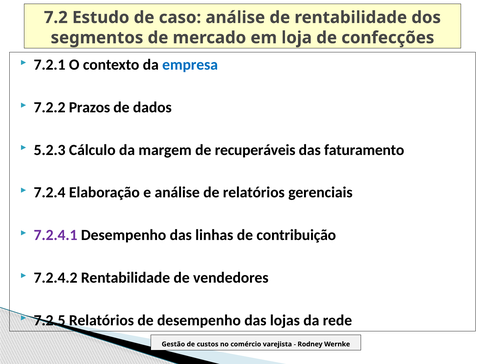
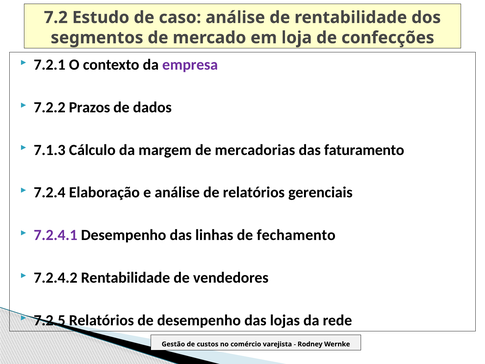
empresa colour: blue -> purple (190, 65)
5.2.3: 5.2.3 -> 7.1.3 (50, 150)
recuperáveis: recuperáveis -> mercadorias (255, 150)
contribuição: contribuição -> fechamento (296, 235)
